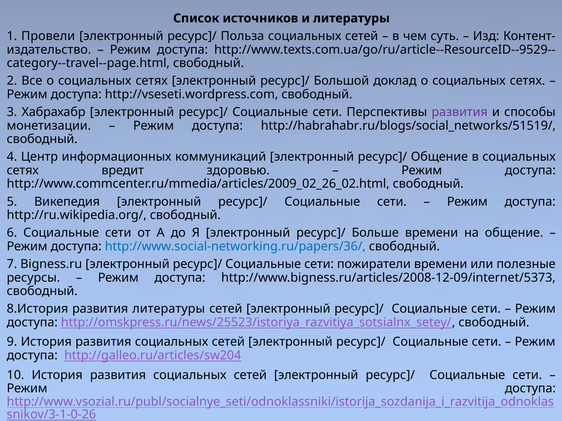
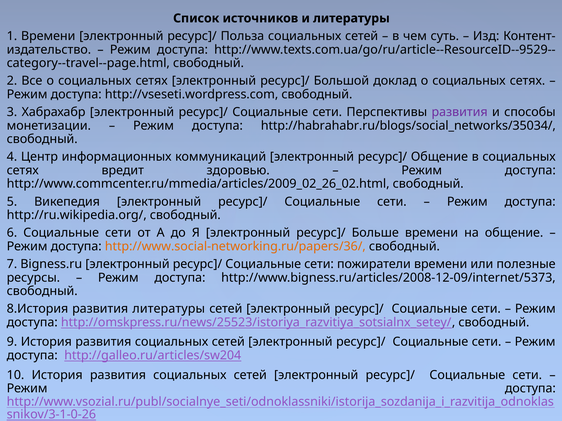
1 Провели: Провели -> Времени (48, 36)
http://habrahabr.ru/blogs/social_networks/51519/: http://habrahabr.ru/blogs/social_networks/51519/ -> http://habrahabr.ru/blogs/social_networks/35034/ (408, 126)
http://www.social-networking.ru/papers/36/ colour: blue -> orange (235, 247)
